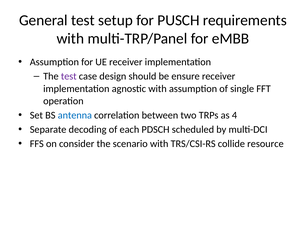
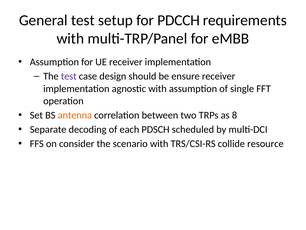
PUSCH: PUSCH -> PDCCH (179, 20)
antenna colour: blue -> orange (75, 115)
4: 4 -> 8 (234, 115)
